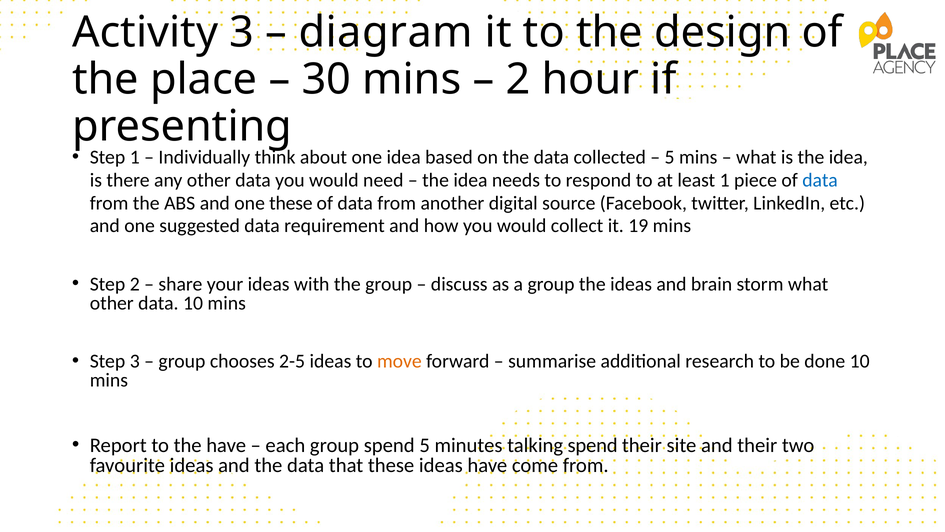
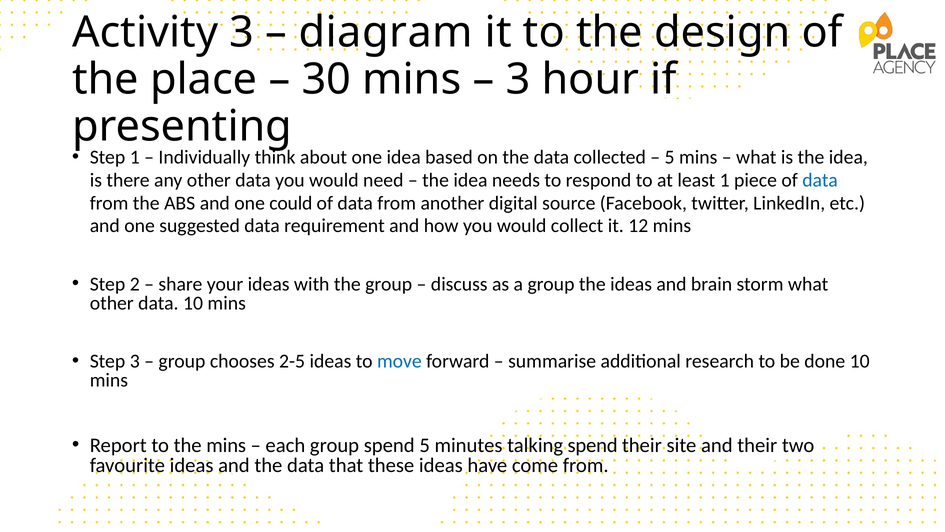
2: 2 -> 3 (518, 79)
one these: these -> could (291, 203)
19: 19 -> 12 (638, 226)
move colour: orange -> blue (399, 361)
the have: have -> mins (226, 445)
